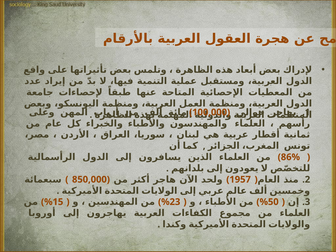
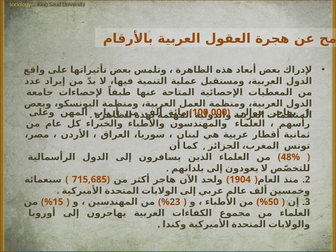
86%: 86% -> 48% (290, 157)
850,000: 850,000 -> 715,685 (89, 179)
1957: 1957 -> 1904 (240, 179)
